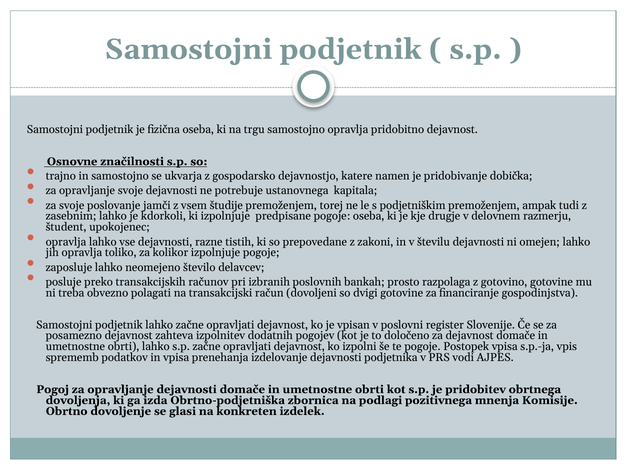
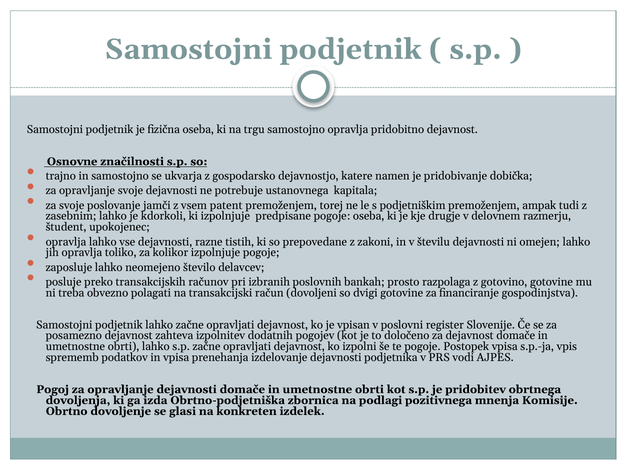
študije: študije -> patent (226, 205)
